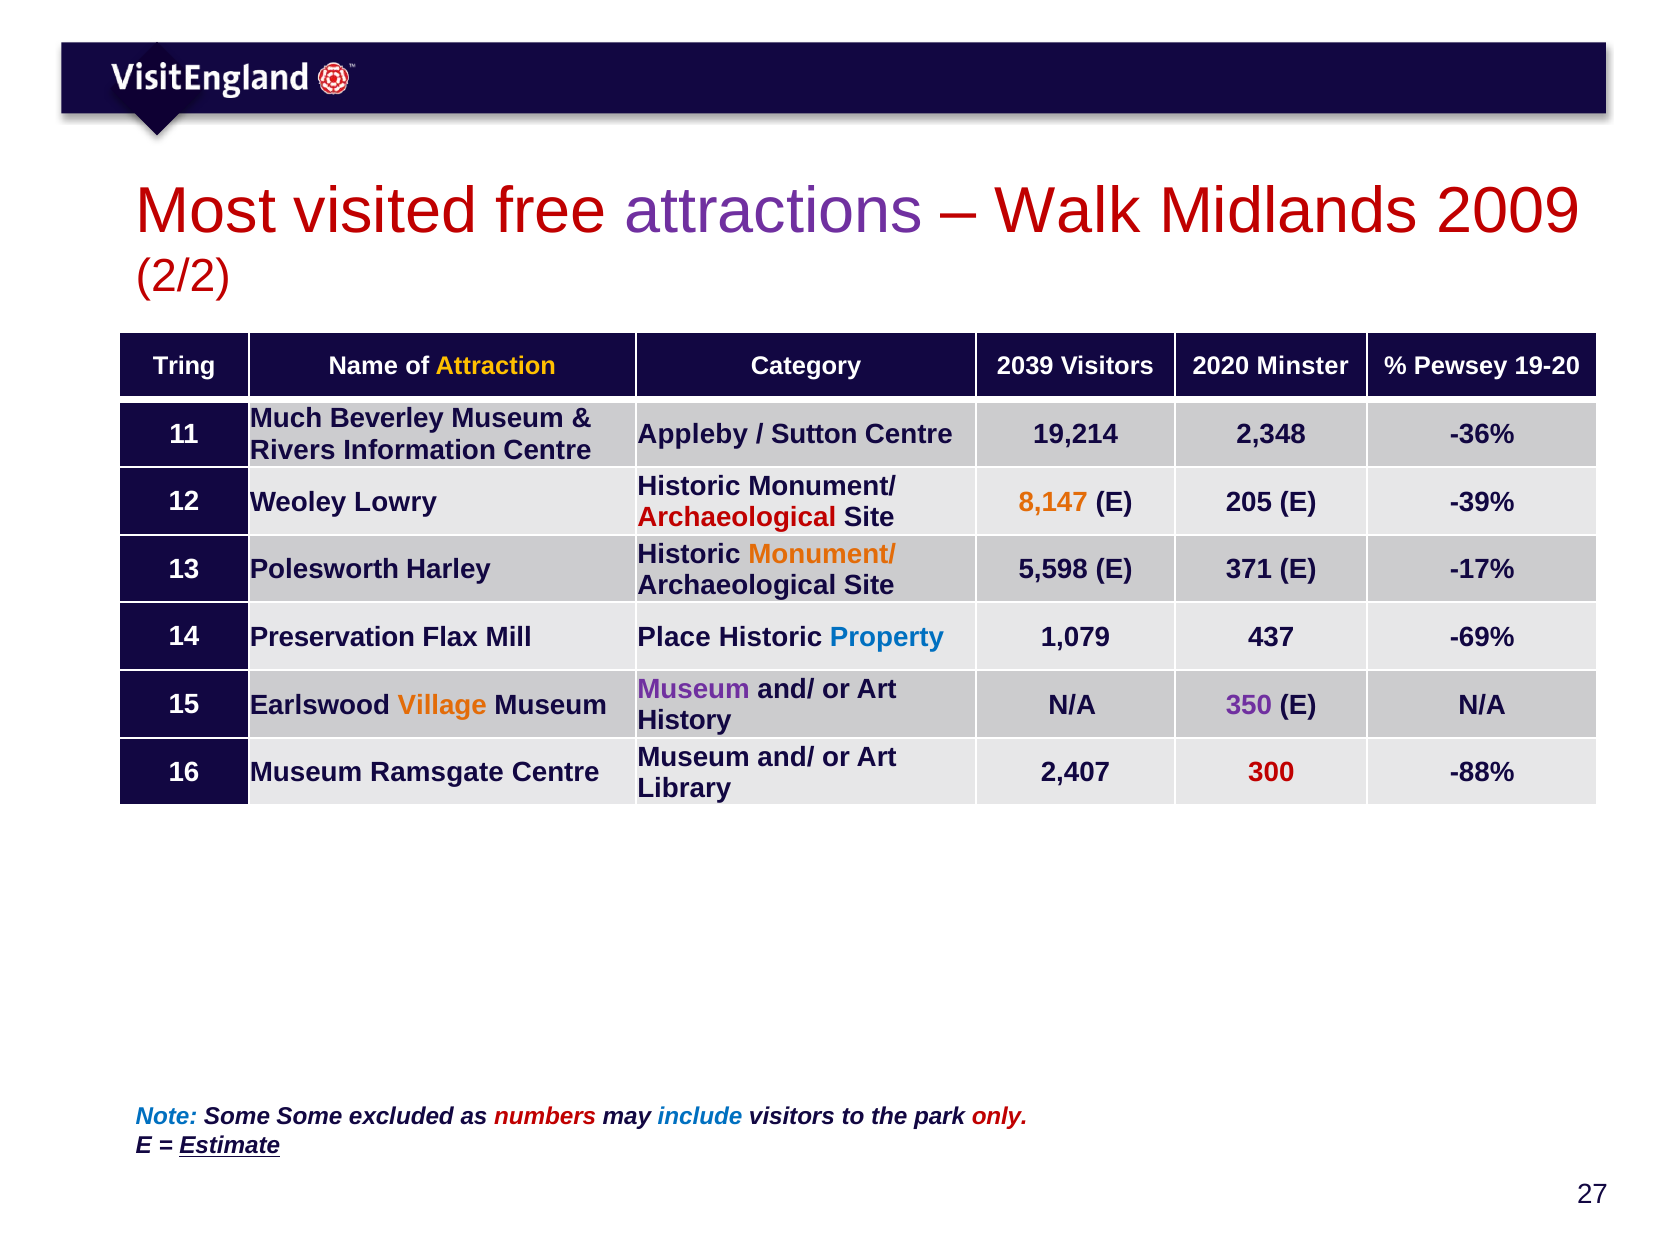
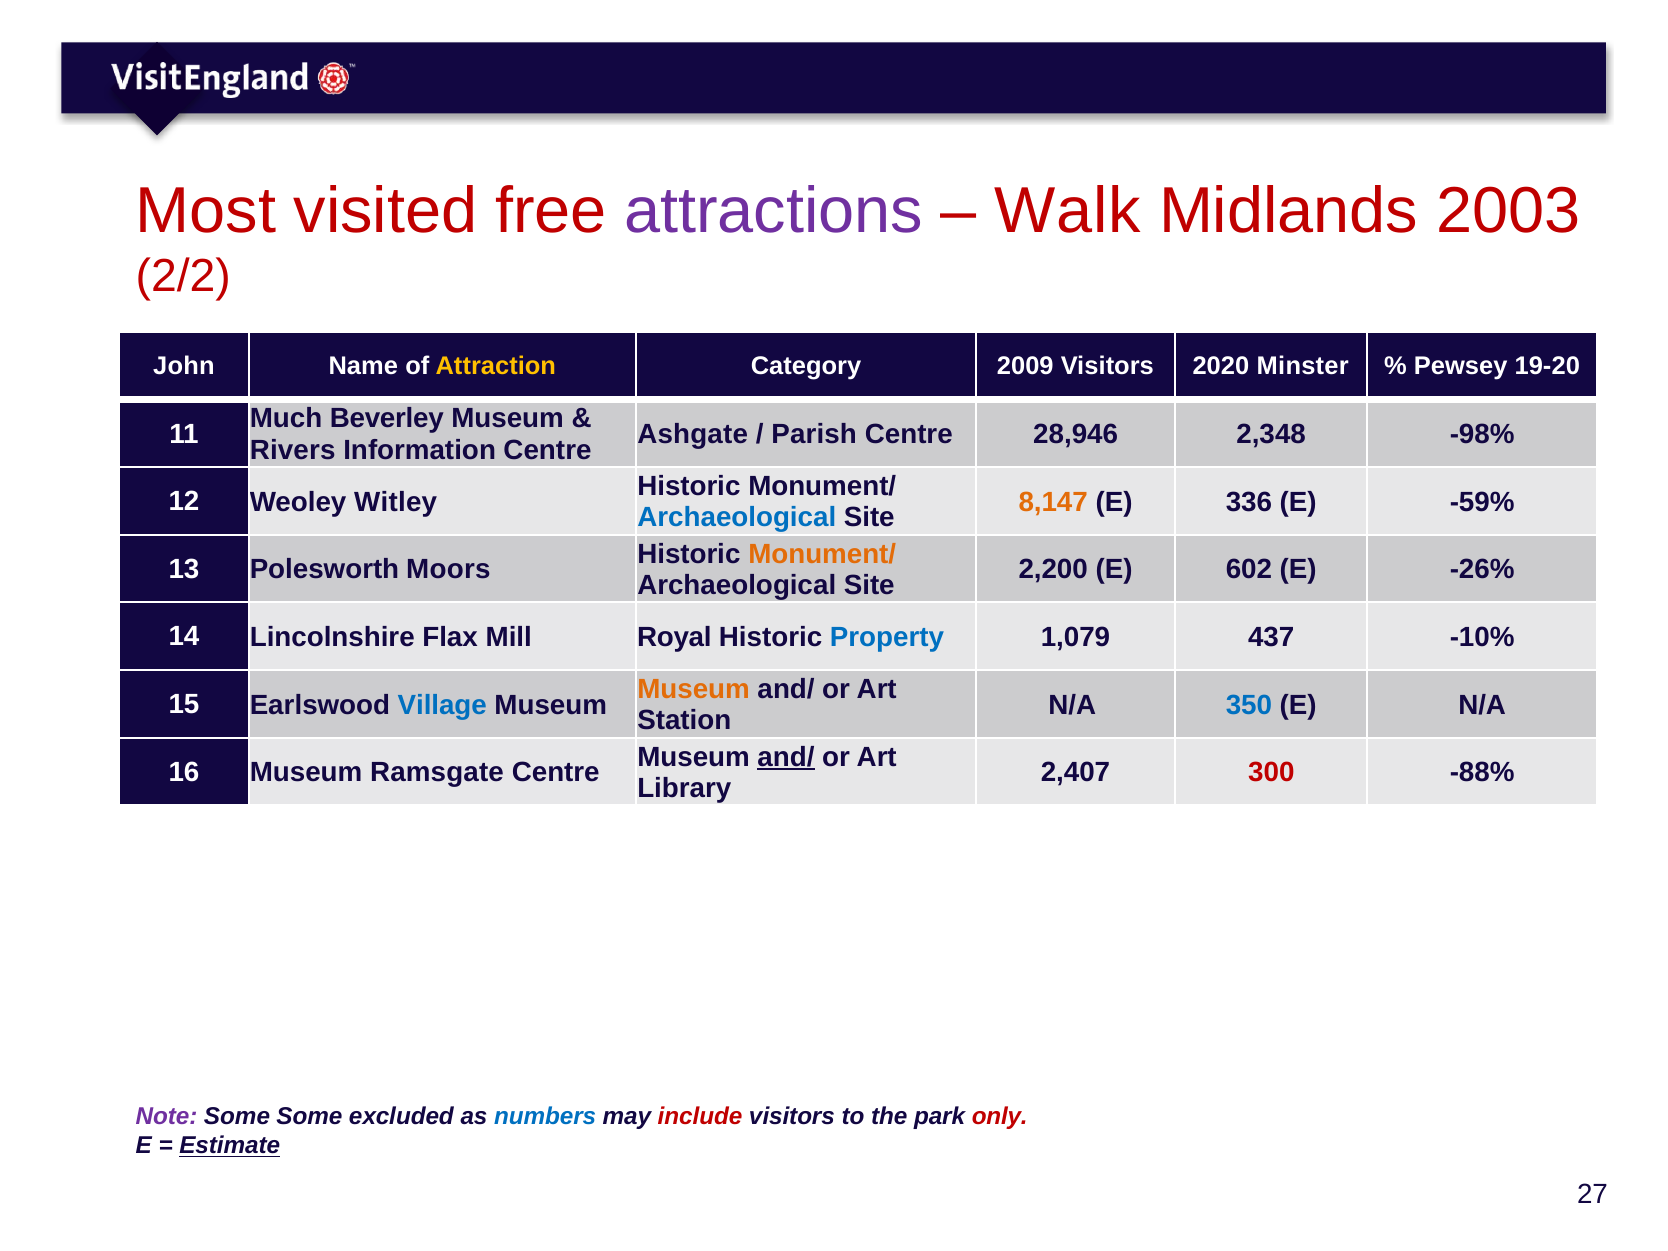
2009: 2009 -> 2003 (1508, 211)
Tring: Tring -> John (184, 366)
2039: 2039 -> 2009 (1025, 366)
Appleby: Appleby -> Ashgate (693, 434)
Sutton: Sutton -> Parish (814, 434)
19,214: 19,214 -> 28,946 (1076, 434)
-36%: -36% -> -98% (1482, 434)
Lowry: Lowry -> Witley (396, 502)
205: 205 -> 336 (1249, 502)
-39%: -39% -> -59% (1482, 502)
Archaeological colour: red -> blue (737, 518)
Harley: Harley -> Moors (448, 570)
5,598: 5,598 -> 2,200 (1053, 570)
371: 371 -> 602 (1249, 570)
-17%: -17% -> -26% (1482, 570)
Preservation: Preservation -> Lincolnshire (332, 637)
Place: Place -> Royal (674, 637)
-69%: -69% -> -10% (1482, 637)
Museum colour: purple -> orange (694, 689)
Village colour: orange -> blue (442, 705)
350 colour: purple -> blue (1249, 705)
History: History -> Station (684, 720)
and/ underline: none -> present (786, 757)
Note colour: blue -> purple (167, 1117)
numbers colour: red -> blue (545, 1117)
include colour: blue -> red (700, 1117)
